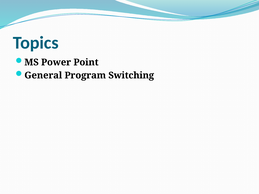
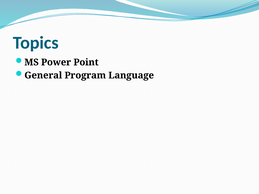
Switching: Switching -> Language (131, 75)
